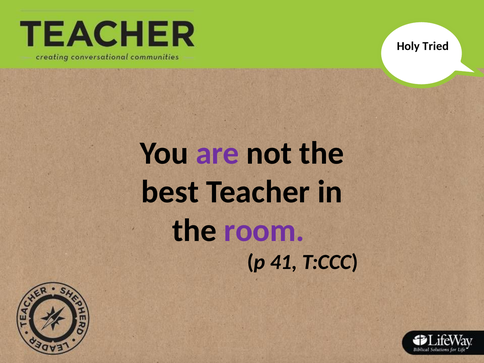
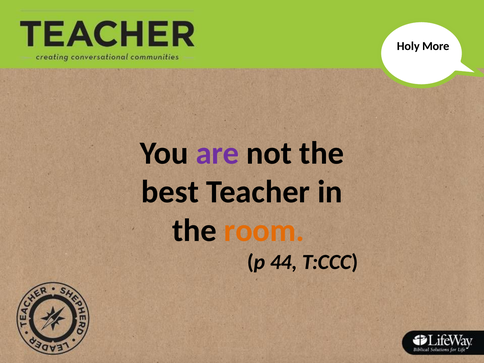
Tried: Tried -> More (436, 46)
room colour: purple -> orange (264, 230)
41: 41 -> 44 (284, 262)
